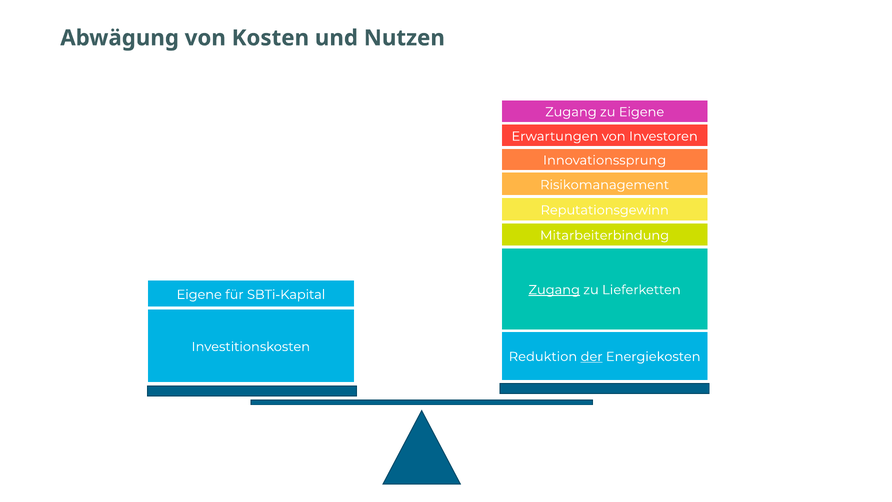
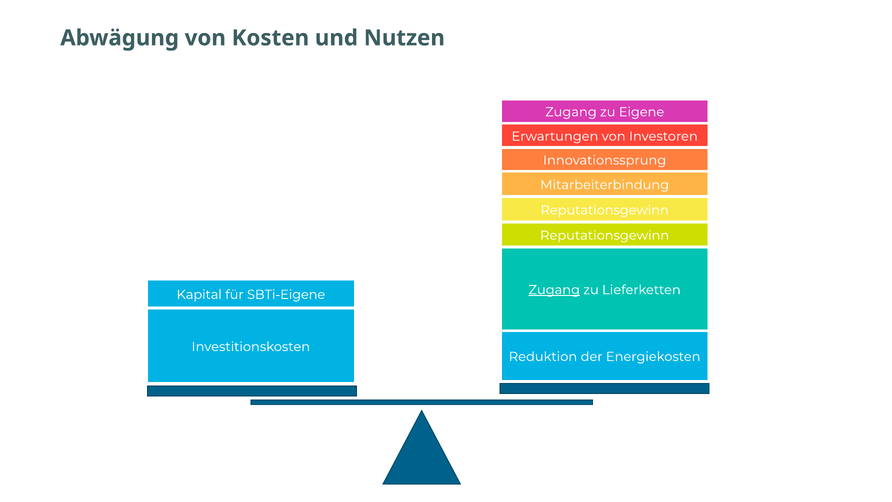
Risikomanagement: Risikomanagement -> Mitarbeiterbindung (605, 185)
Mitarbeiterbindung: Mitarbeiterbindung -> Reputationsgewinn (605, 235)
Eigene: Eigene -> Kapital (199, 294)
SBTi-Kapital: SBTi-Kapital -> SBTi-Eigene (286, 294)
der underline: present -> none (592, 356)
